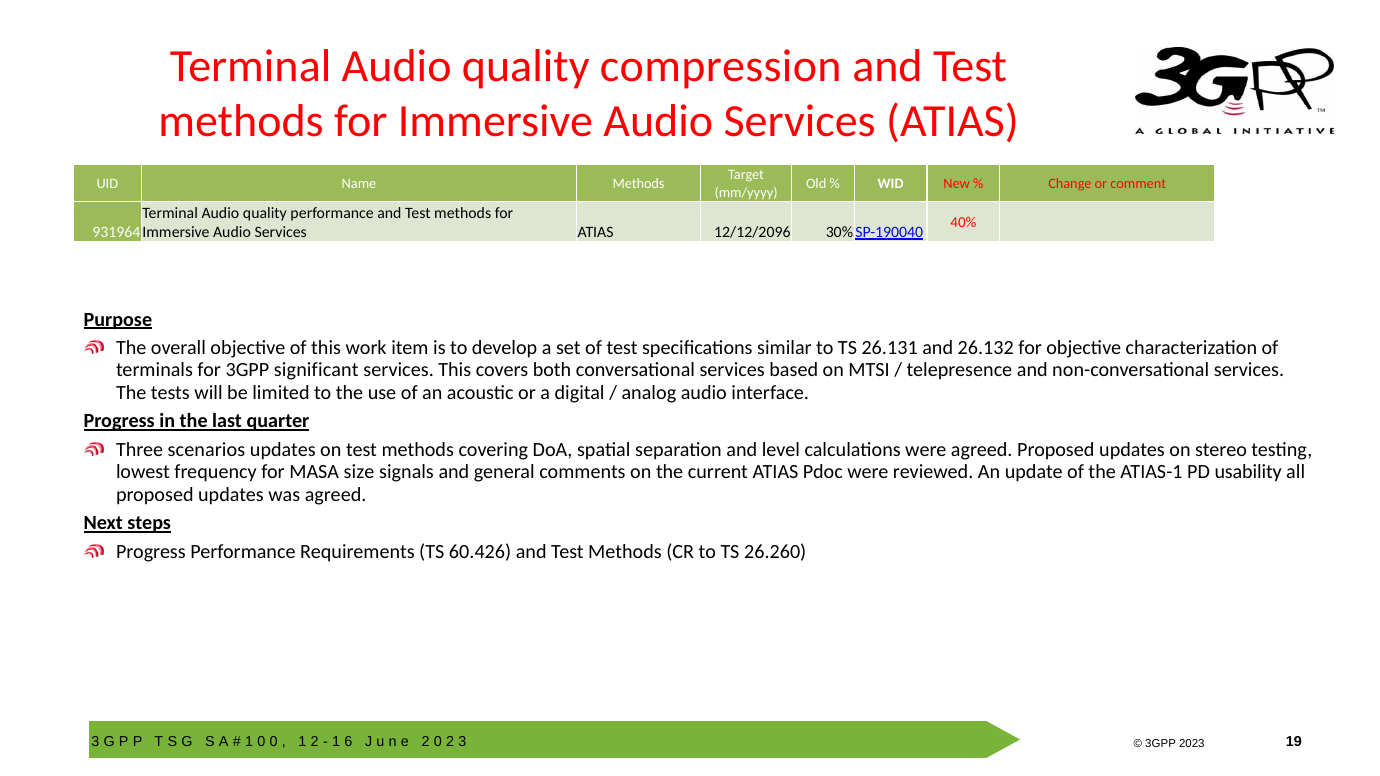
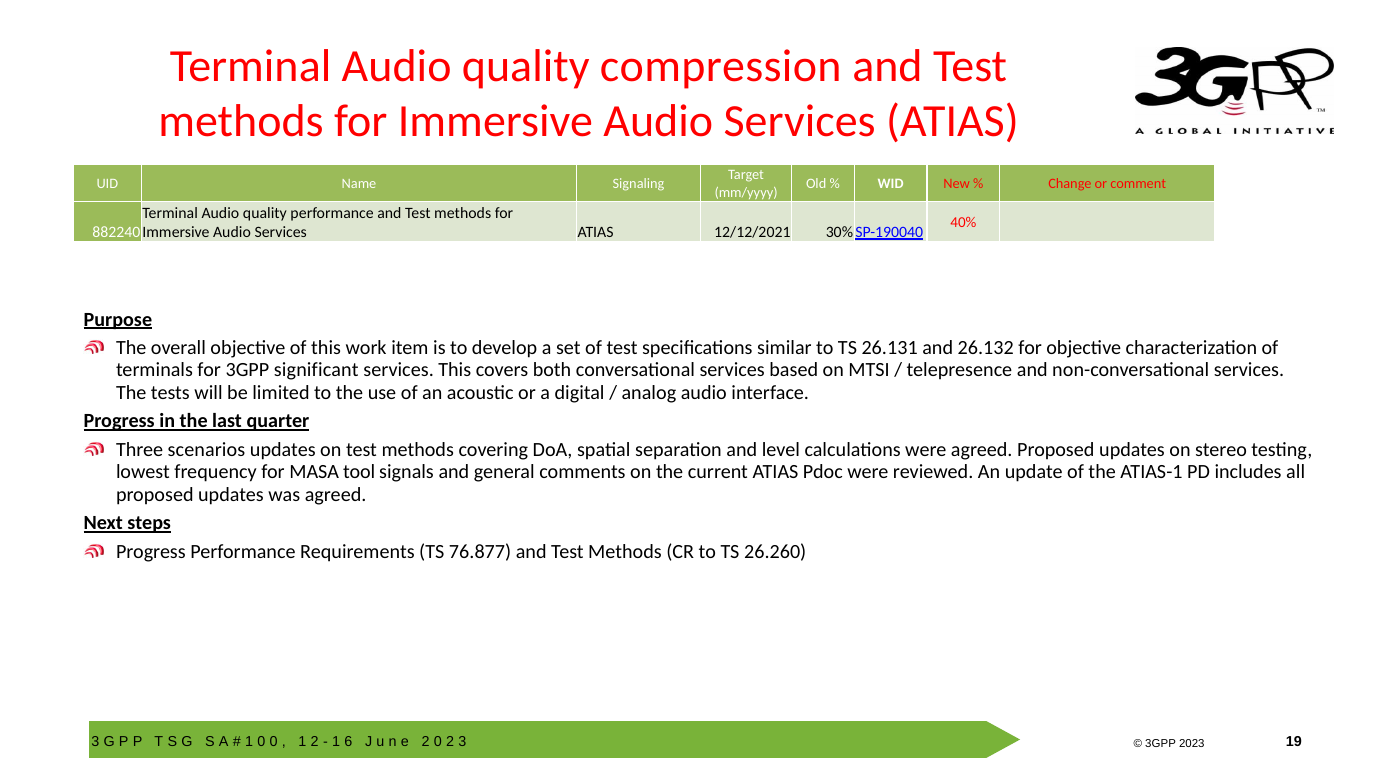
Name Methods: Methods -> Signaling (639, 184)
931964: 931964 -> 882240 (116, 232)
12/12/2096: 12/12/2096 -> 12/12/2021 (752, 232)
size: size -> tool (359, 472)
usability: usability -> includes (1248, 472)
60.426: 60.426 -> 76.877 (480, 552)
